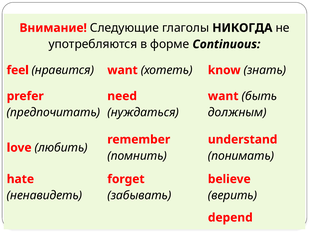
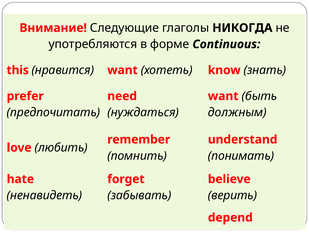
feel: feel -> this (18, 70)
